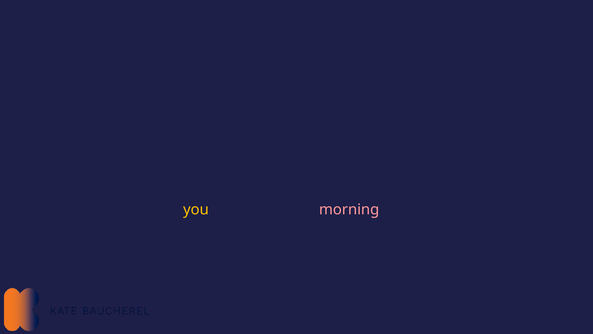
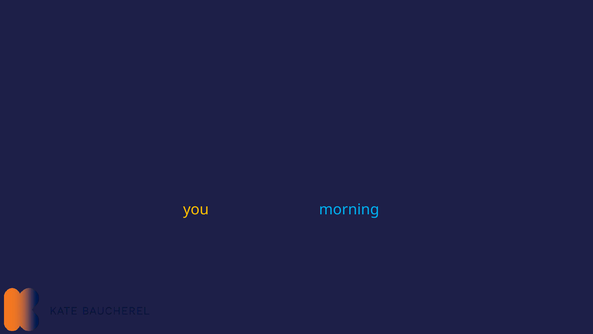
morning colour: pink -> light blue (349, 209)
